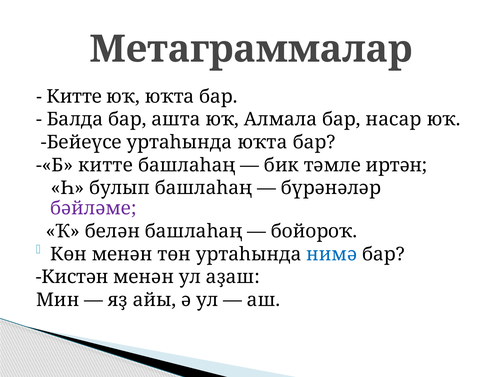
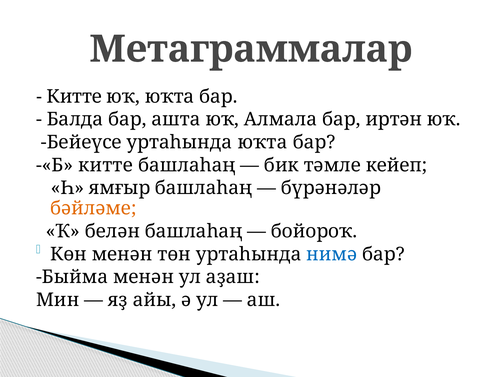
насар: насар -> иртән (394, 119)
иртән: иртән -> кейеп (396, 165)
булып: булып -> ямғыр (120, 188)
бәйләме colour: purple -> orange (93, 208)
Кистән: Кистән -> Быйма (72, 277)
